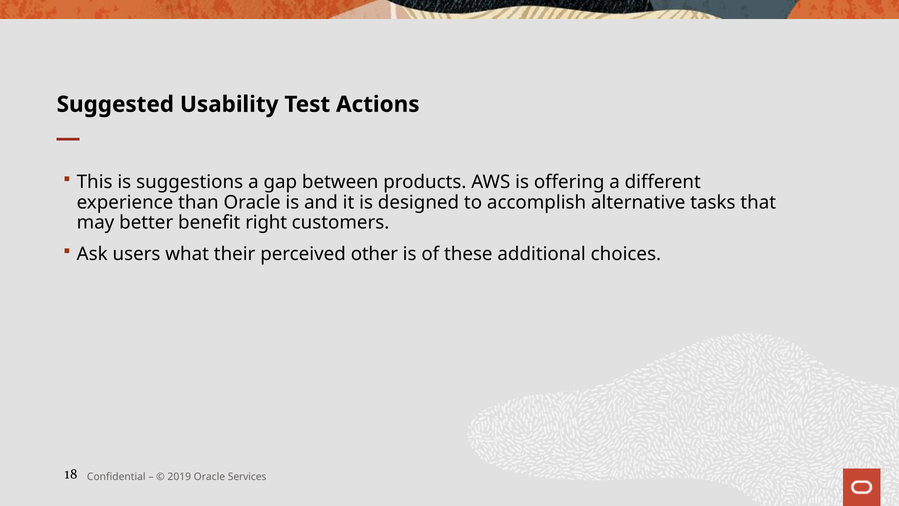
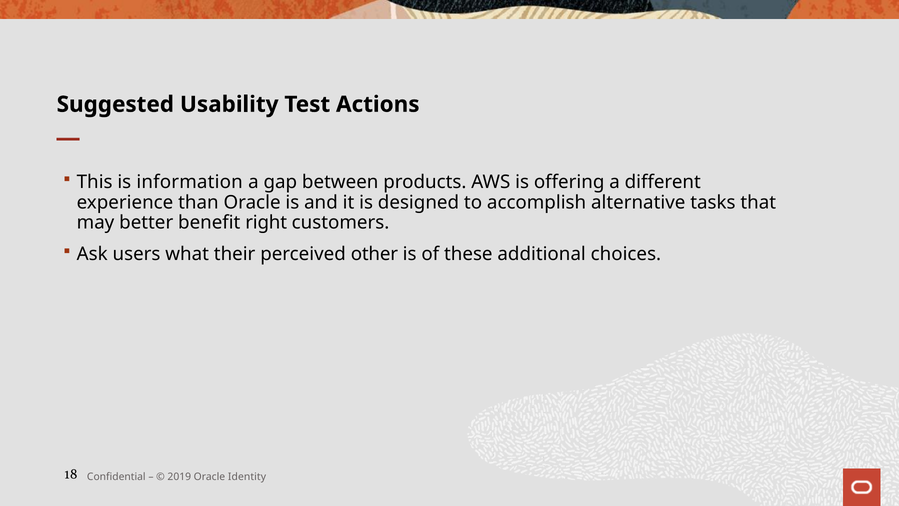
suggestions: suggestions -> information (190, 182)
Services: Services -> Identity (247, 477)
